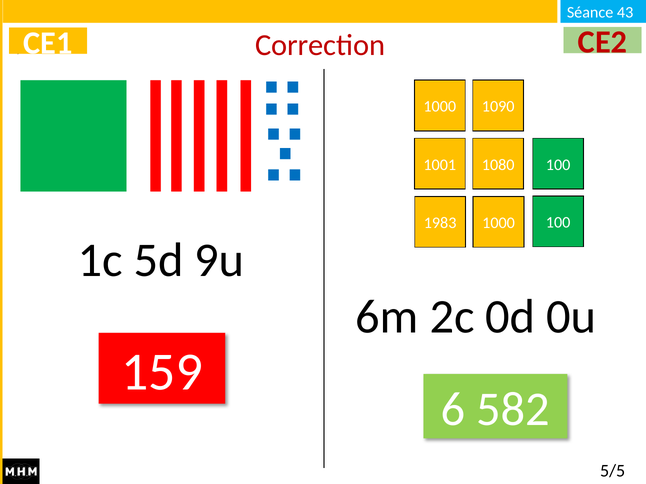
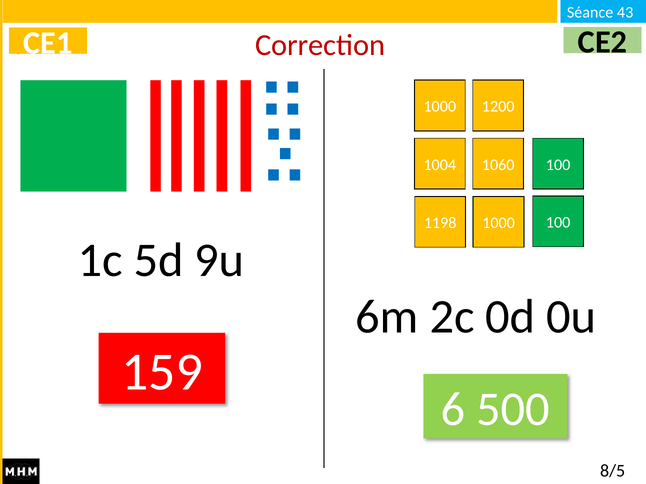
CE2 colour: red -> black (603, 42)
1090: 1090 -> 1200 (498, 107)
1001: 1001 -> 1004 (440, 165)
1080: 1080 -> 1060 (498, 165)
1983: 1983 -> 1198 (440, 223)
582: 582 -> 500 (513, 410)
5/5: 5/5 -> 8/5 (613, 471)
